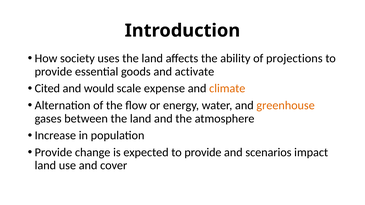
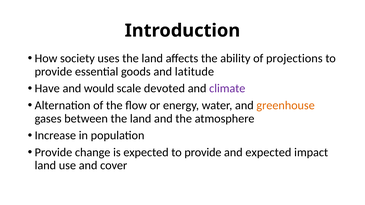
activate: activate -> latitude (194, 72)
Cited: Cited -> Have (47, 89)
expense: expense -> devoted (164, 89)
climate colour: orange -> purple (227, 89)
and scenarios: scenarios -> expected (268, 153)
